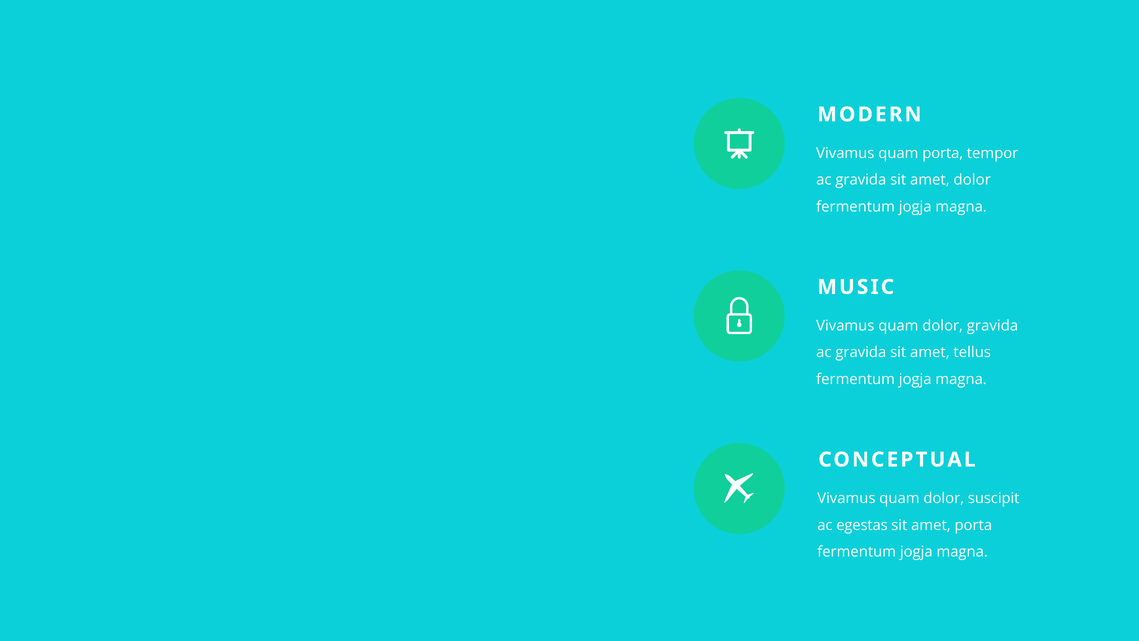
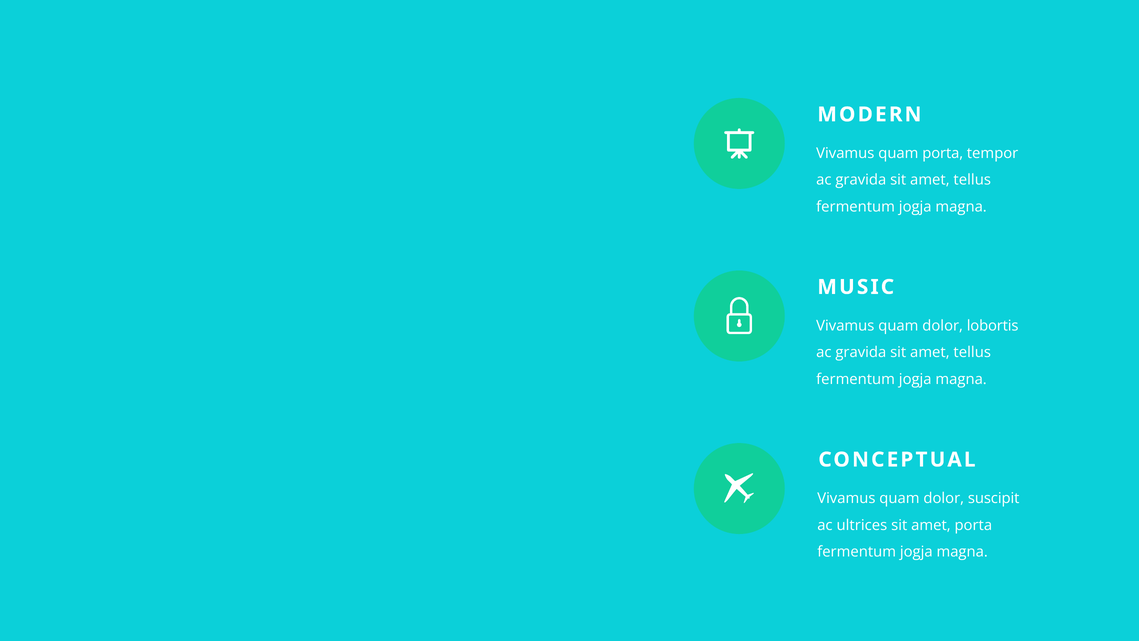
dolor: dolor -> tellus (972, 180)
dolor gravida: gravida -> lobortis (993, 326)
egestas: egestas -> ultrices (862, 525)
